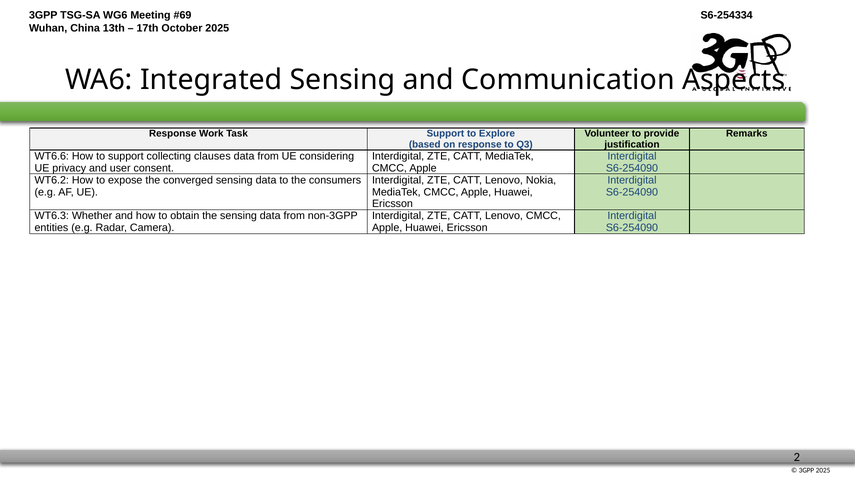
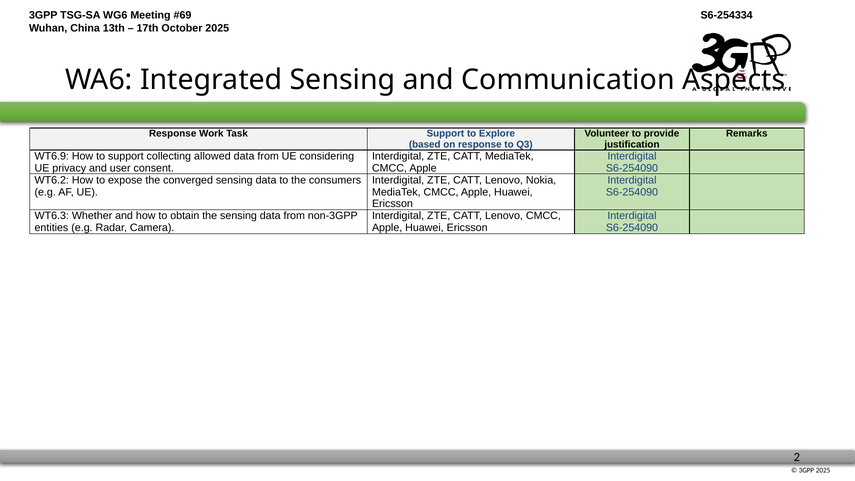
WT6.6: WT6.6 -> WT6.9 (52, 156)
clauses: clauses -> allowed (212, 156)
